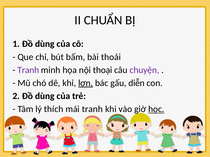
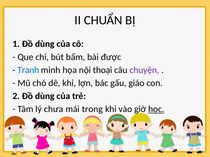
thoải: thoải -> được (111, 57)
Tranh colour: purple -> blue (28, 70)
lợn underline: present -> none (86, 83)
diễn: diễn -> giáo (136, 83)
thích: thích -> chưa (54, 109)
mái tranh: tranh -> trong (92, 109)
